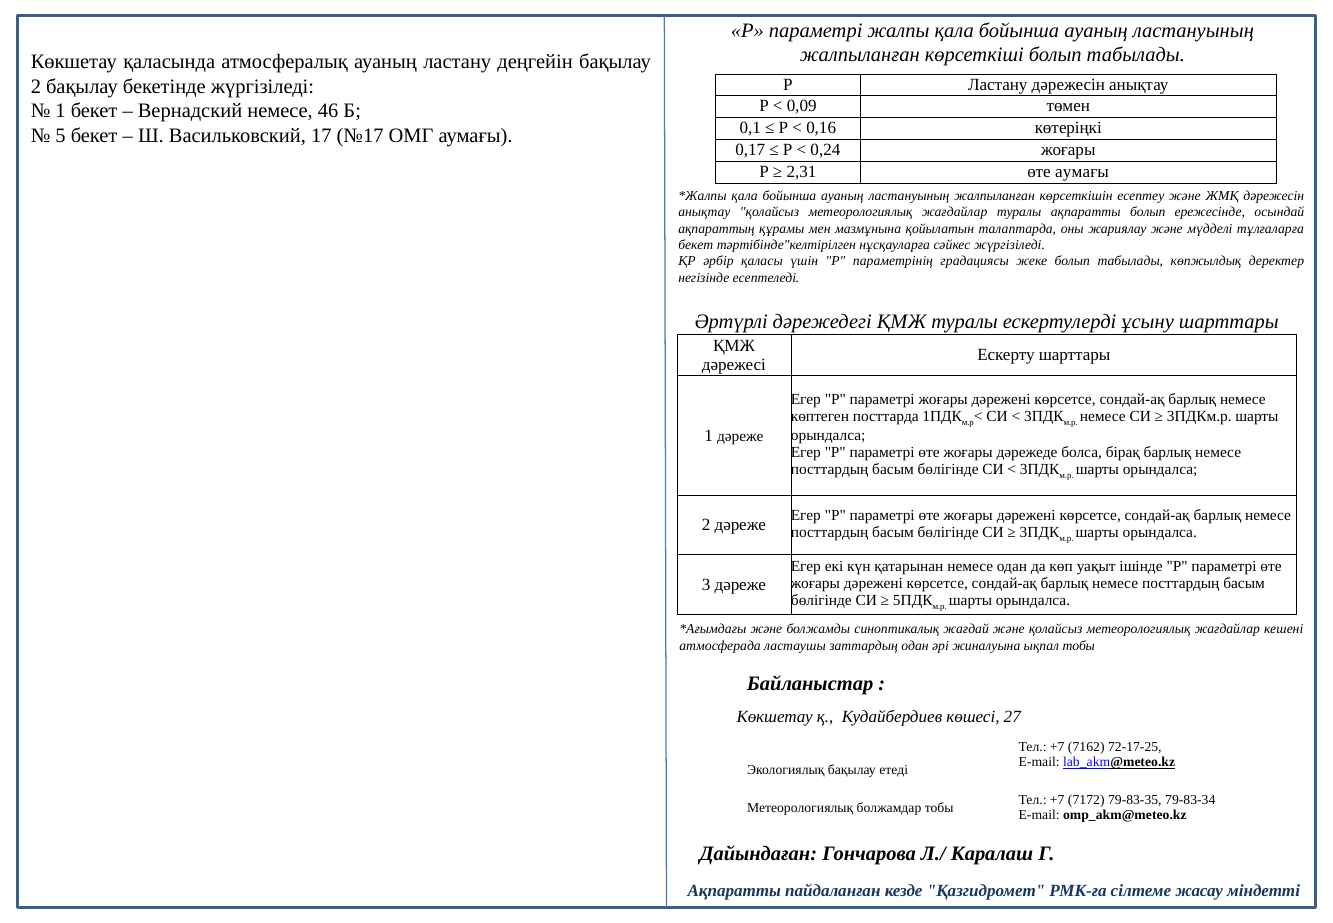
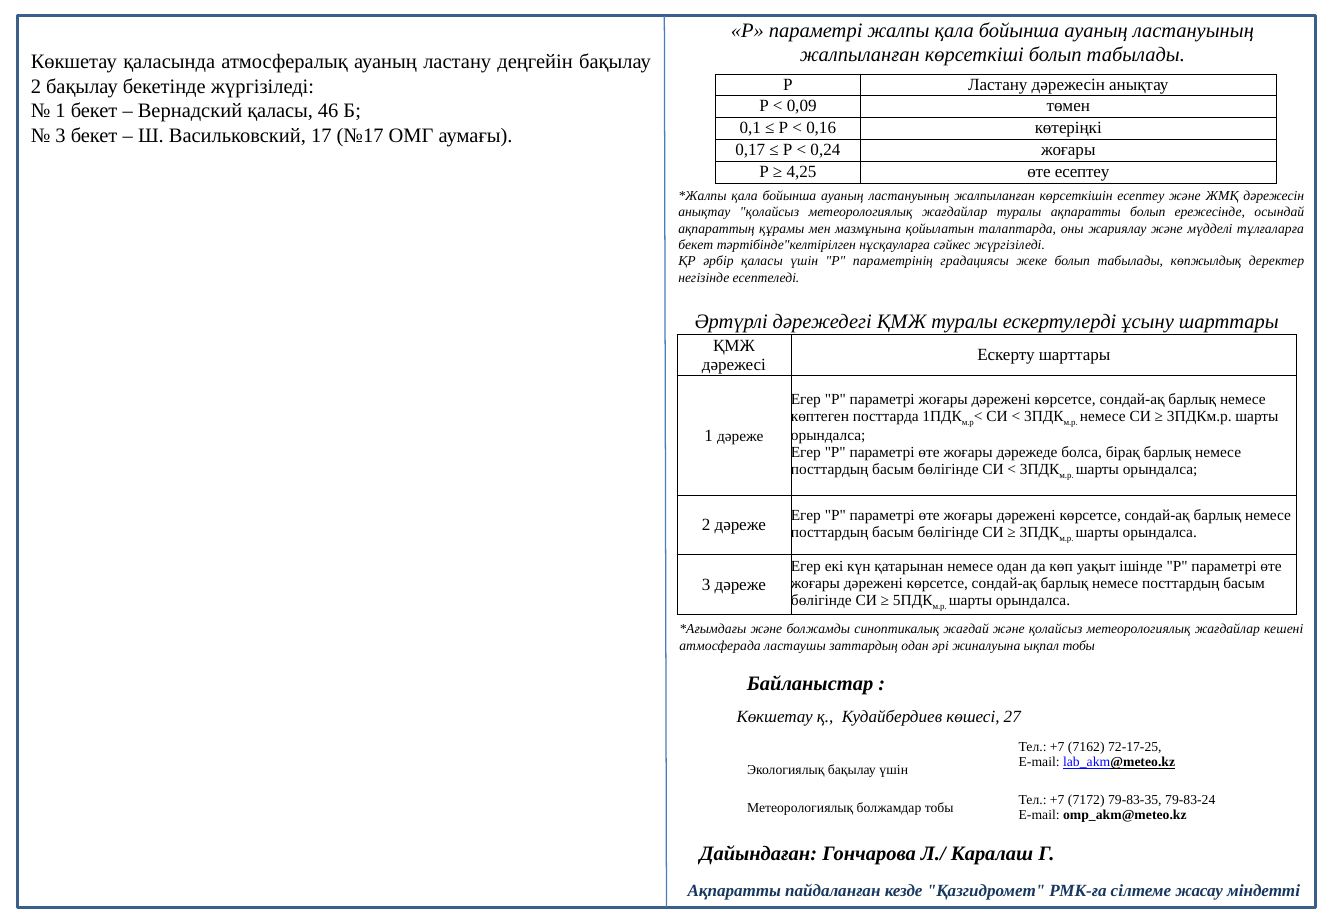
Вернадский немесе: немесе -> қаласы (280, 111)
5: 5 -> 3 (61, 135)
2,31: 2,31 -> 4,25 (802, 172)
өте аумағы: аумағы -> есептеу (1082, 172)
бақылау етеді: етеді -> үшін (894, 769)
79-83-34: 79-83-34 -> 79-83-24 (1190, 800)
